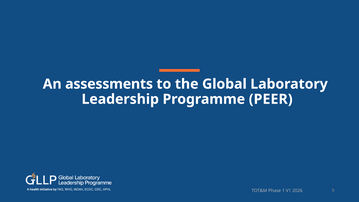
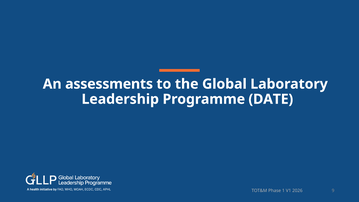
PEER: PEER -> DATE (271, 99)
